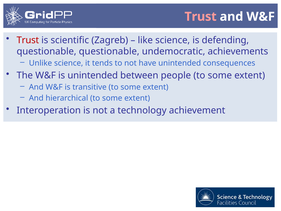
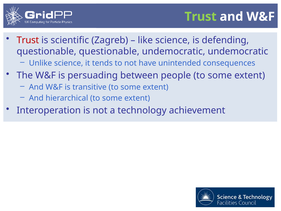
Trust colour: pink -> light green (201, 17)
undemocratic achievements: achievements -> undemocratic (238, 51)
is unintended: unintended -> persuading (93, 75)
